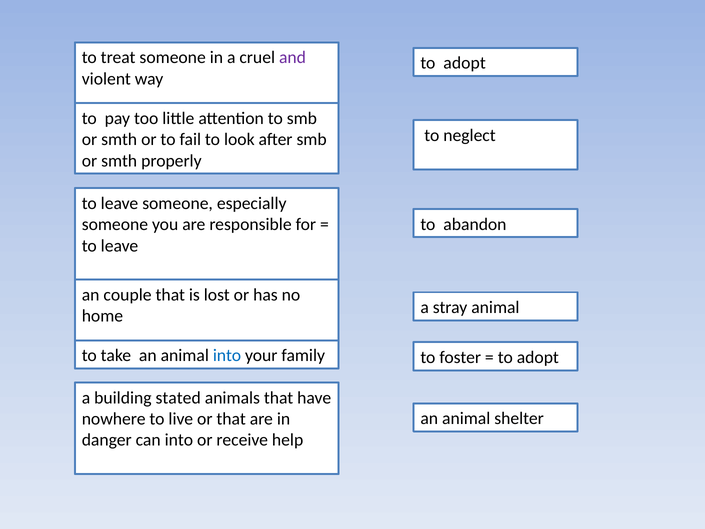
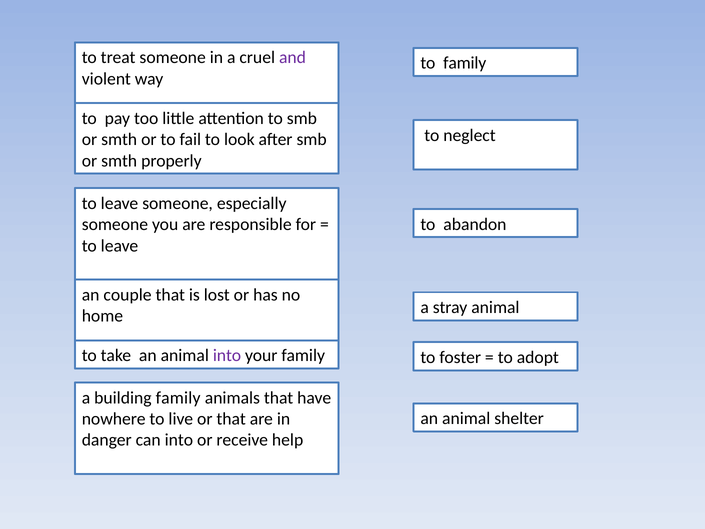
adopt: adopt -> family (465, 63)
into colour: blue -> purple (227, 356)
building stated: stated -> family (178, 398)
